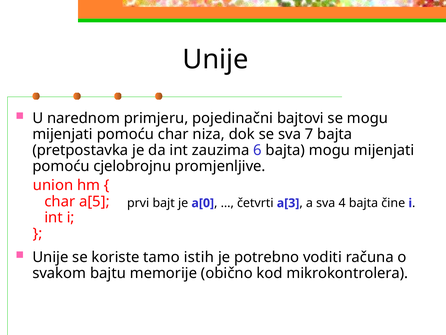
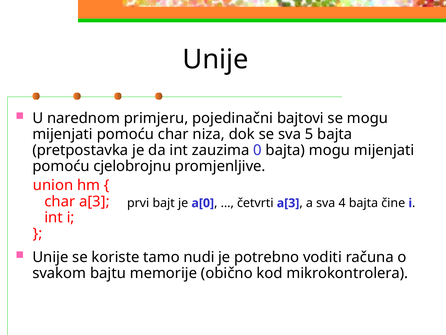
7: 7 -> 5 (309, 134)
6: 6 -> 0 (258, 150)
char a[5: a[5 -> a[3 (94, 201)
istih: istih -> nudi (199, 257)
